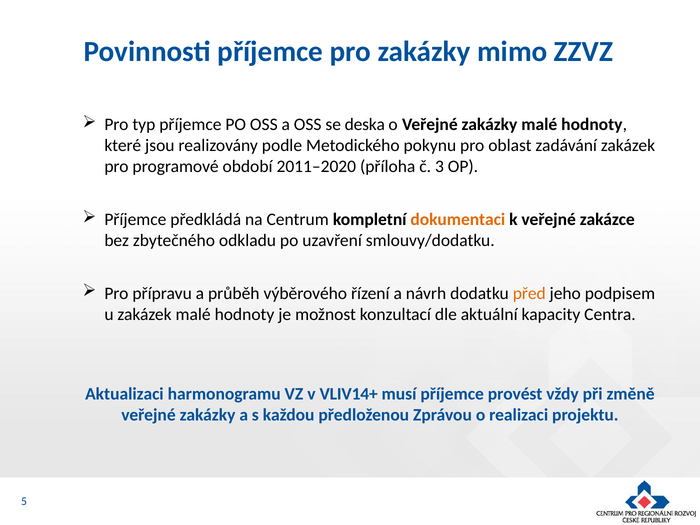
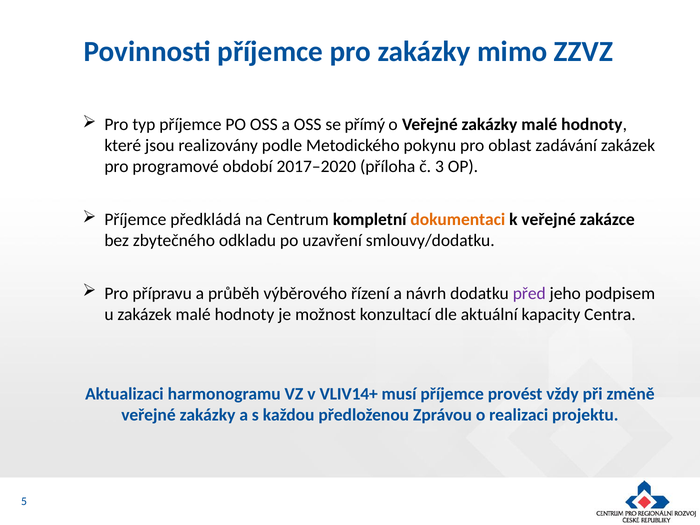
deska: deska -> přímý (365, 125)
2011–2020: 2011–2020 -> 2017–2020 (316, 167)
před colour: orange -> purple (529, 294)
